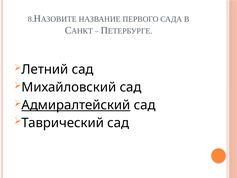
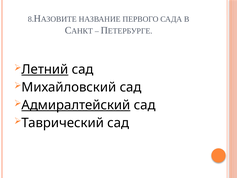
Летний underline: none -> present (45, 69)
